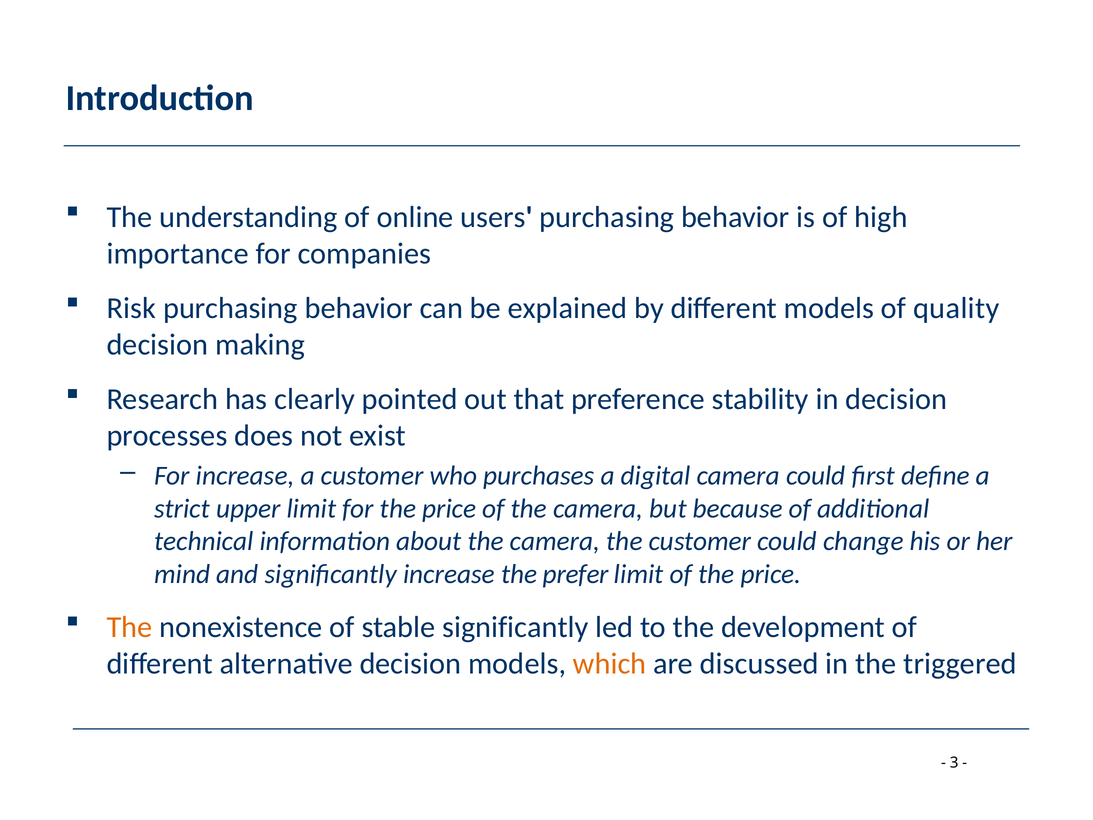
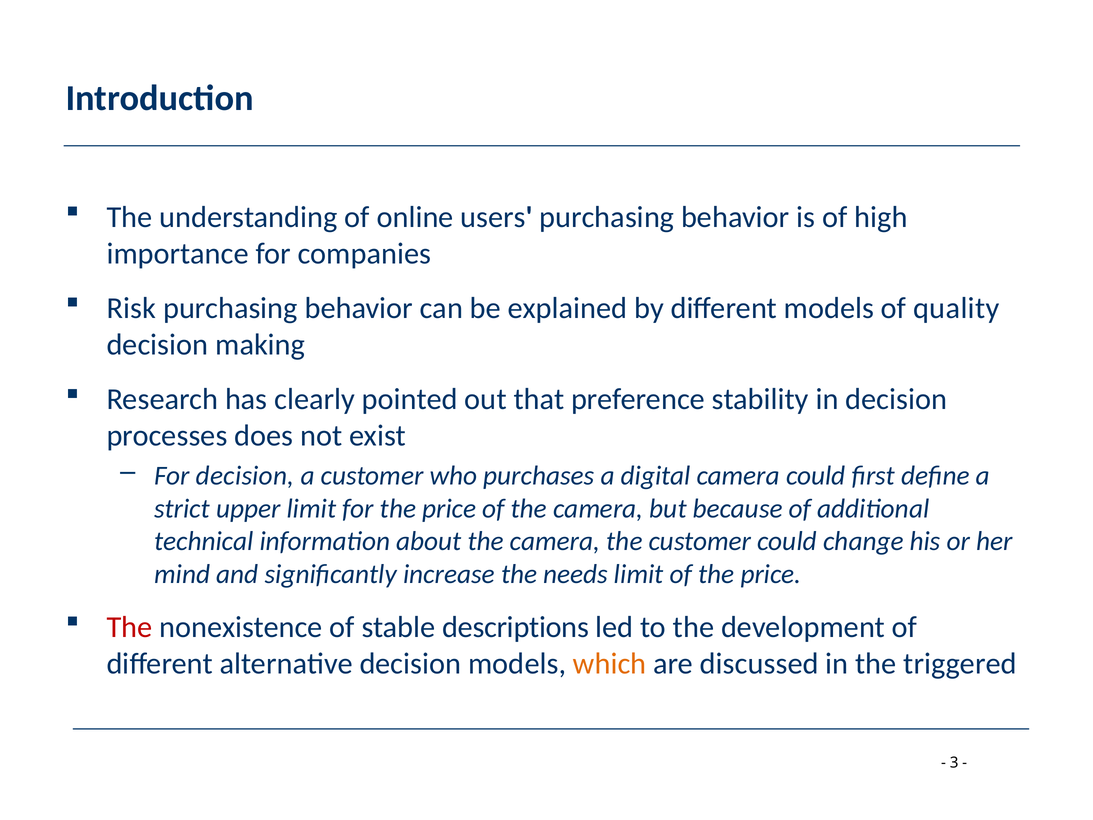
For increase: increase -> decision (245, 476)
prefer: prefer -> needs (576, 574)
The colour: orange -> red (130, 627)
stable significantly: significantly -> descriptions (515, 627)
